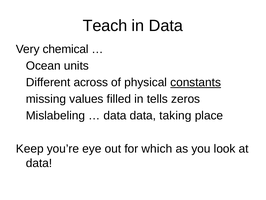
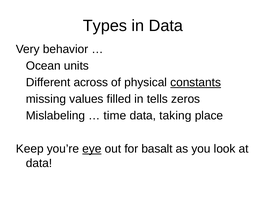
Teach: Teach -> Types (105, 26)
chemical: chemical -> behavior (66, 49)
data: data -> time (115, 115)
eye underline: none -> present (92, 148)
which: which -> basalt (157, 148)
